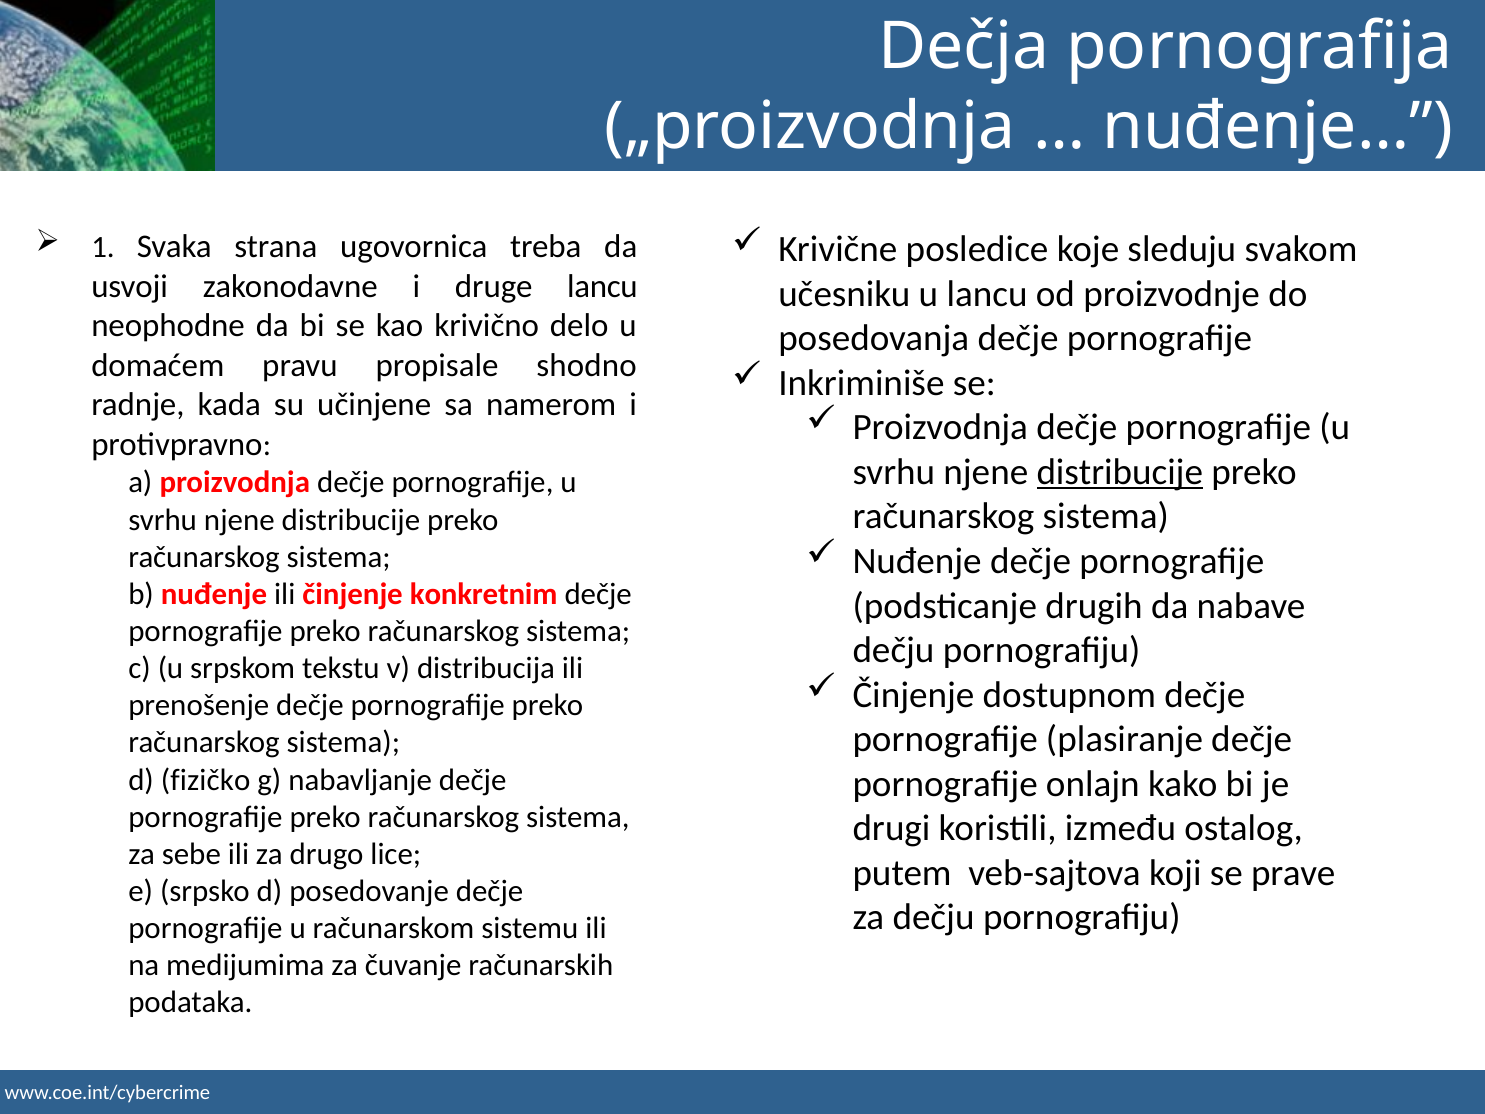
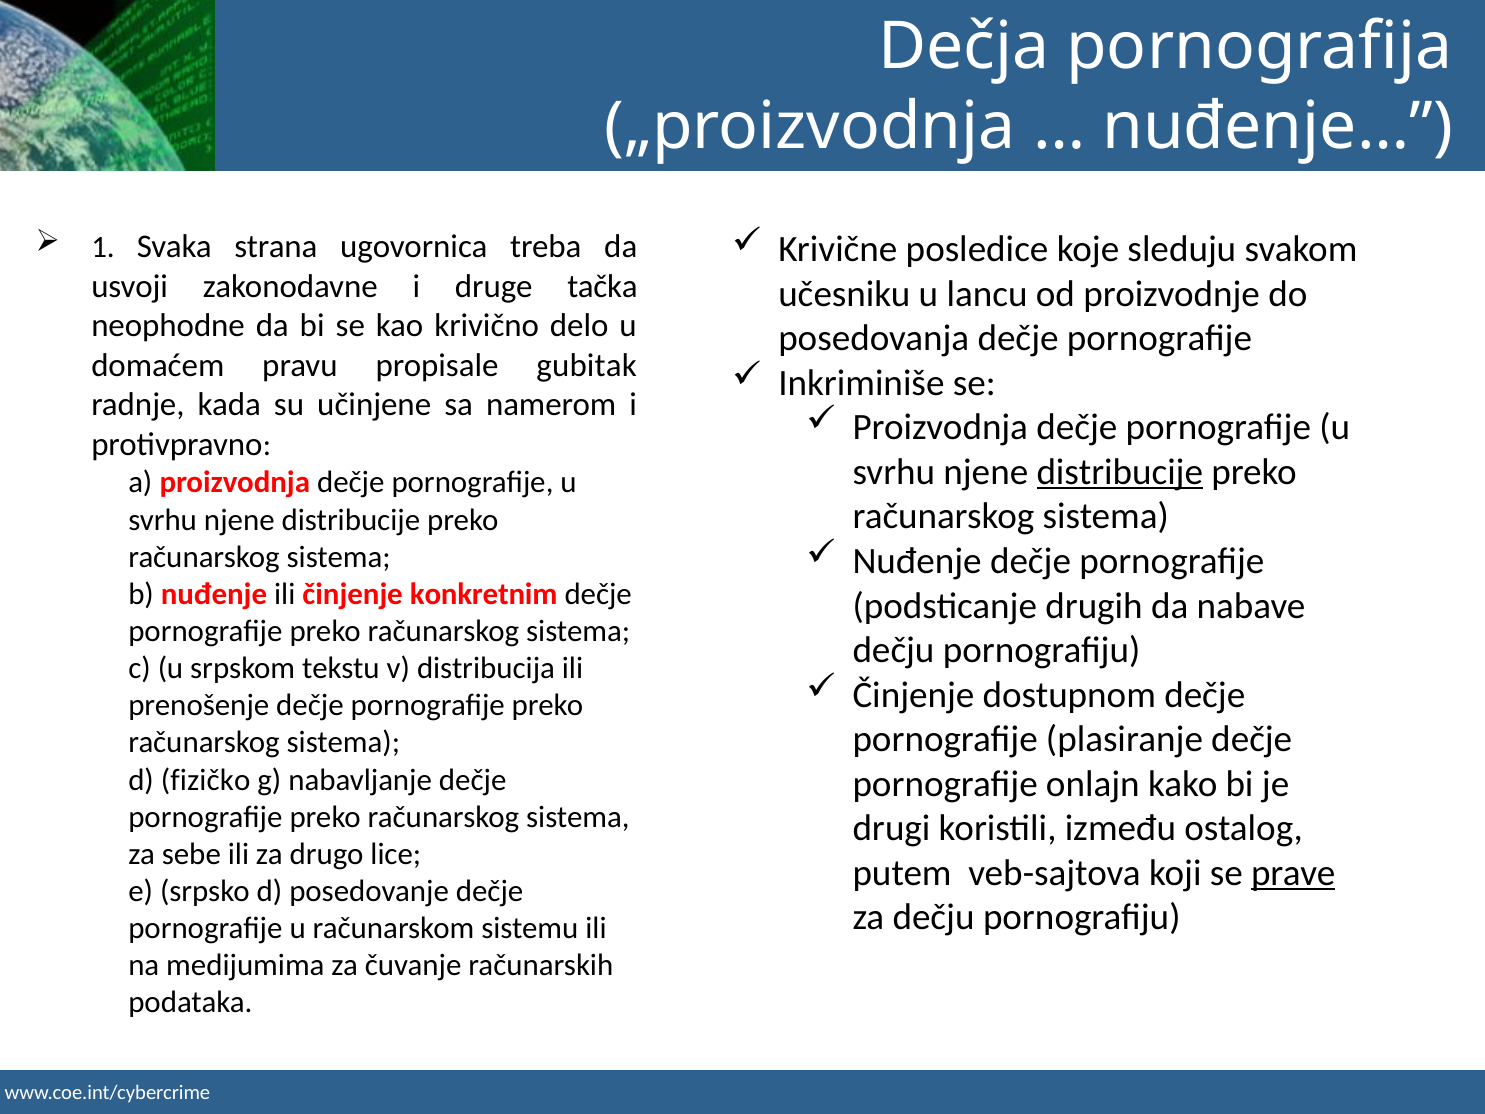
druge lancu: lancu -> tačka (602, 286)
shodno: shodno -> gubitak (587, 365)
prave underline: none -> present (1293, 873)
